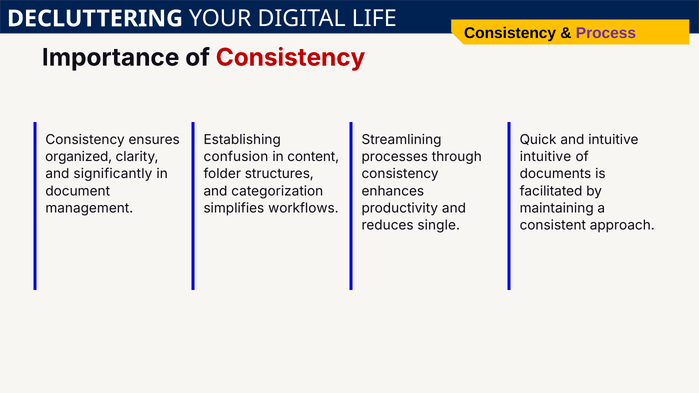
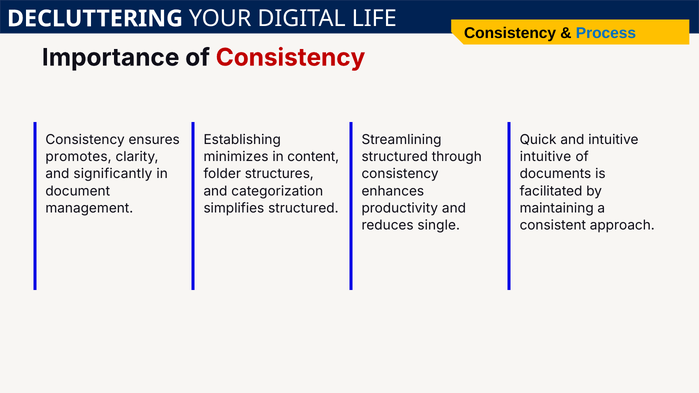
Process colour: purple -> blue (606, 33)
organized: organized -> promotes (79, 157)
confusion: confusion -> minimizes (236, 157)
processes: processes -> structured (395, 157)
simplifies workflows: workflows -> structured (303, 208)
